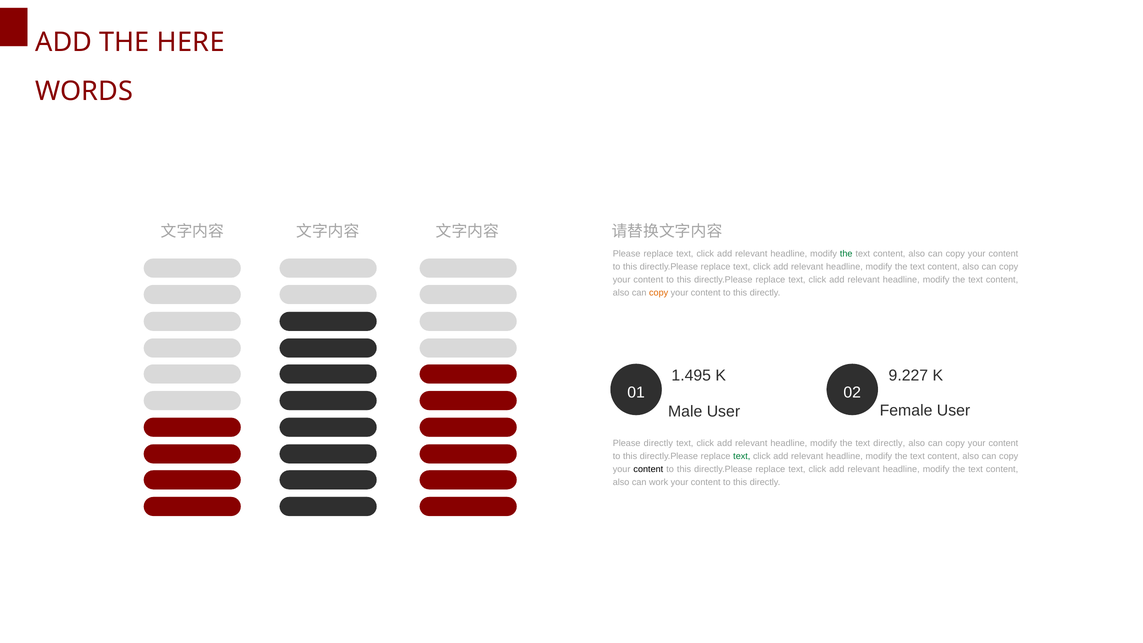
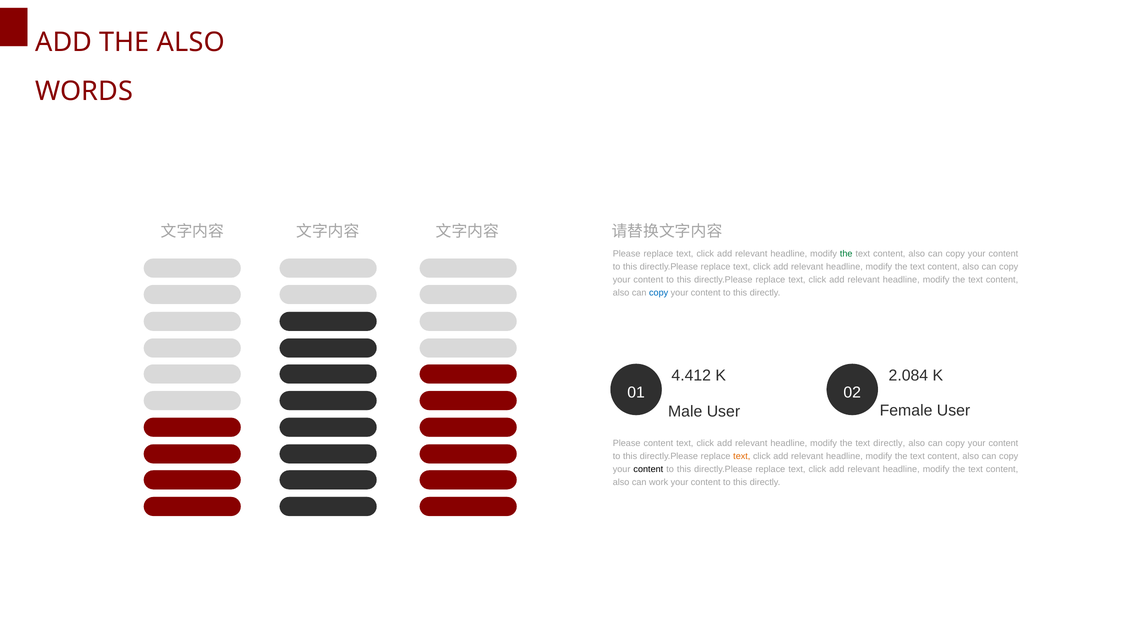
THE HERE: HERE -> ALSO (191, 42)
copy colour: orange -> blue (659, 293)
1.495: 1.495 -> 4.412 (691, 376)
9.227: 9.227 -> 2.084 (908, 376)
Please directly: directly -> content (658, 443)
text colour: green -> orange (742, 456)
